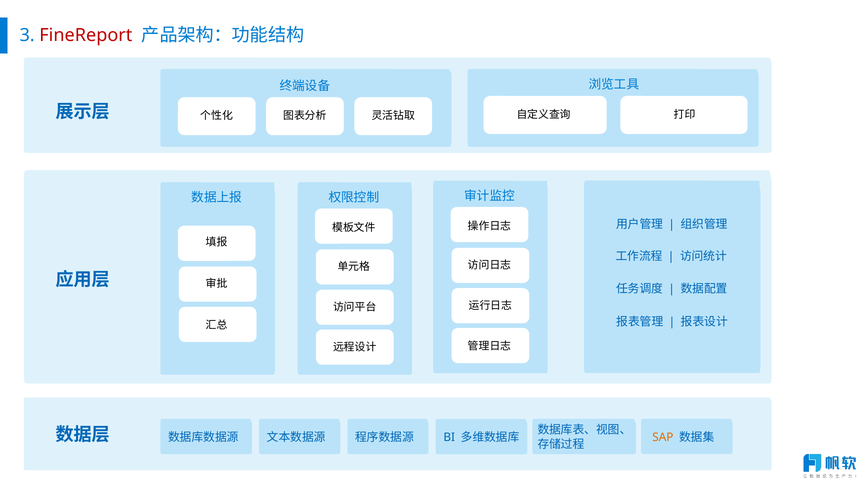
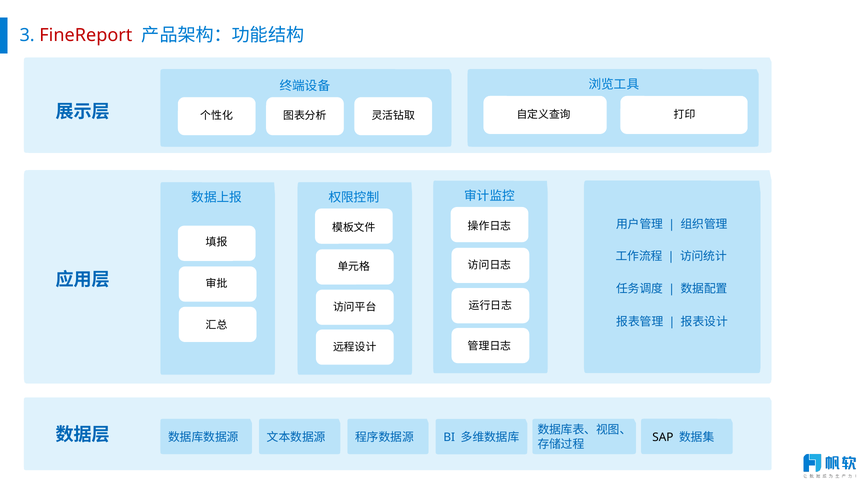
SAP colour: orange -> black (663, 437)
